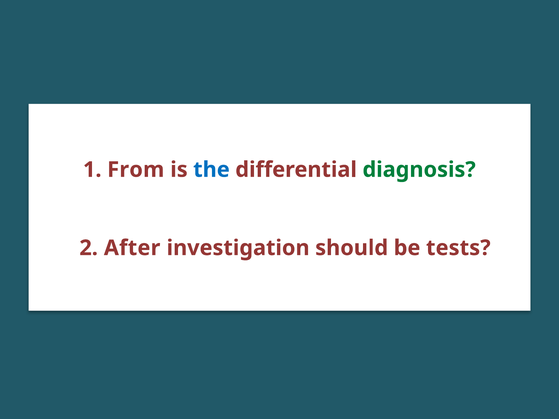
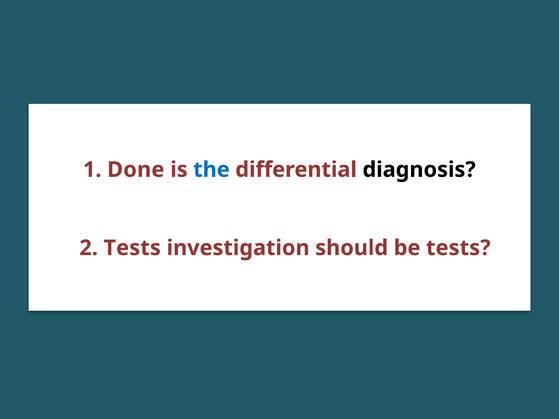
From: From -> Done (136, 170)
diagnosis colour: green -> black (419, 170)
2 After: After -> Tests (132, 248)
